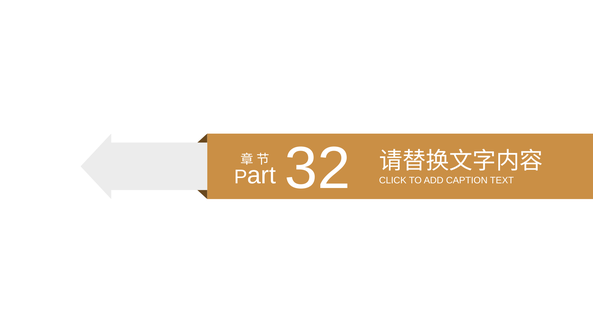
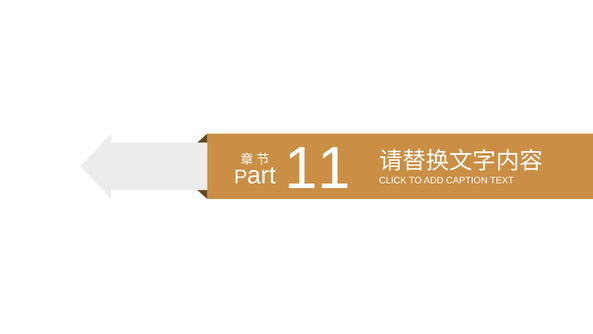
32: 32 -> 11 (317, 168)
